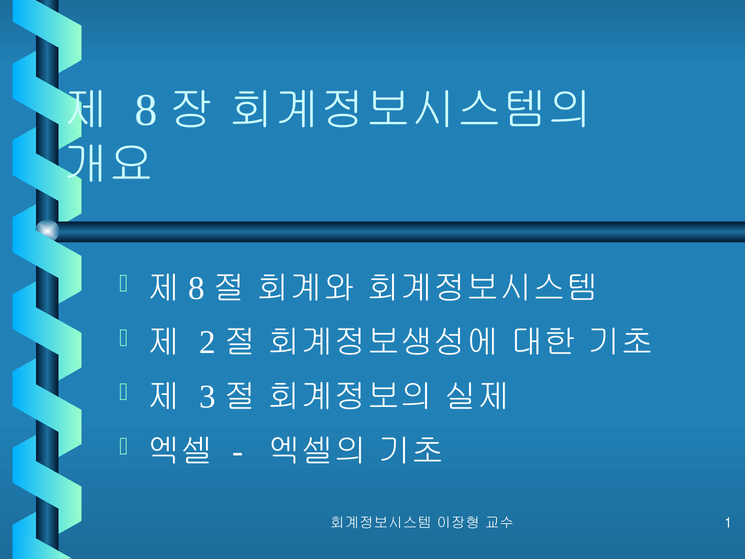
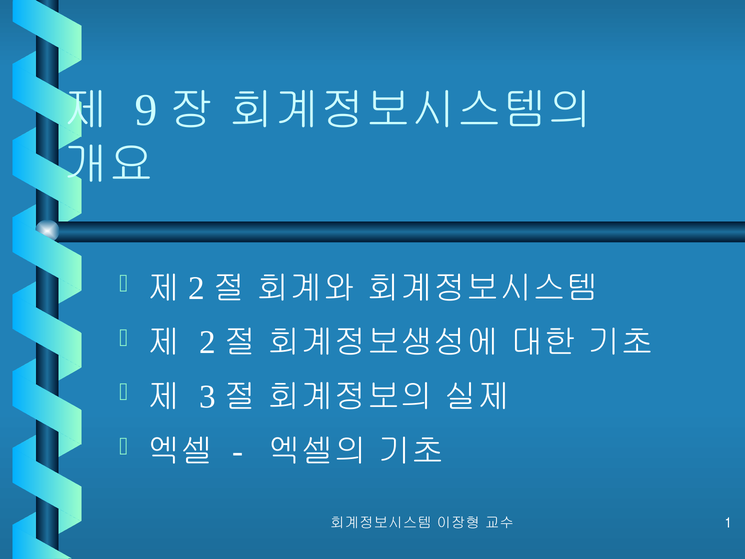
8: 8 -> 9 (146, 110)
8: 8 -> 2 (196, 288)
